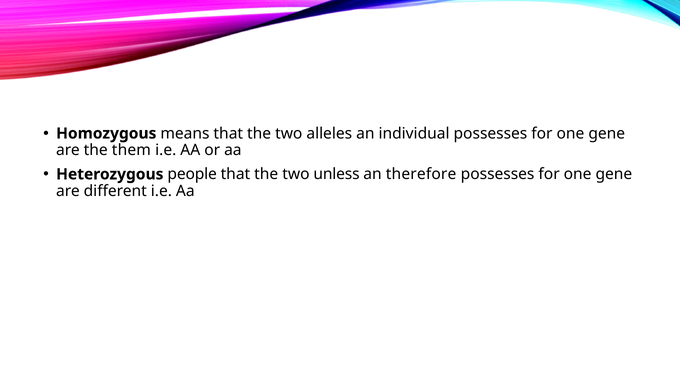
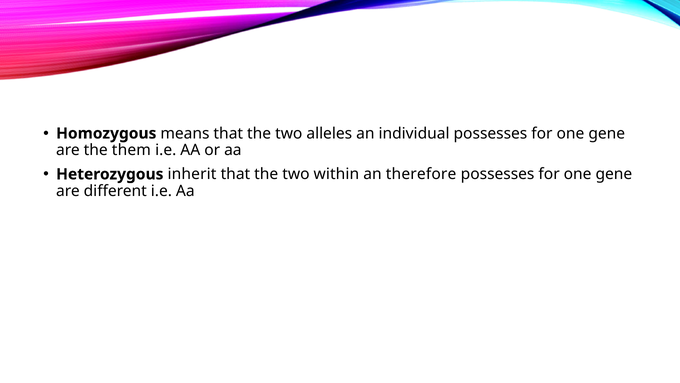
people: people -> inherit (192, 174)
unless: unless -> within (336, 174)
